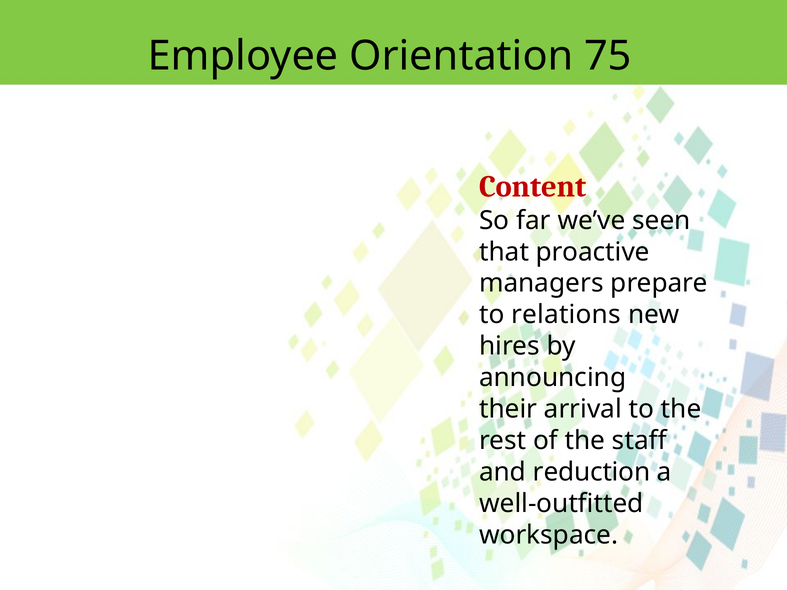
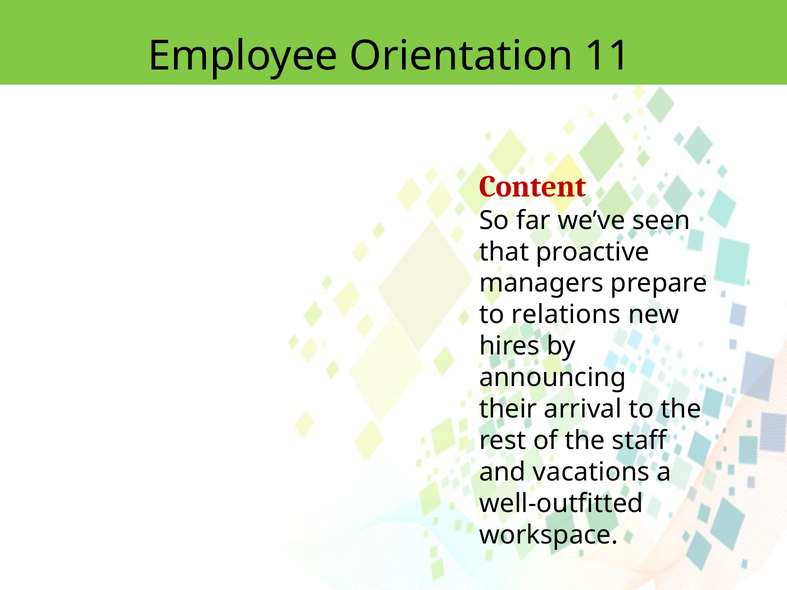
75: 75 -> 11 (608, 56)
reduction: reduction -> vacations (591, 472)
